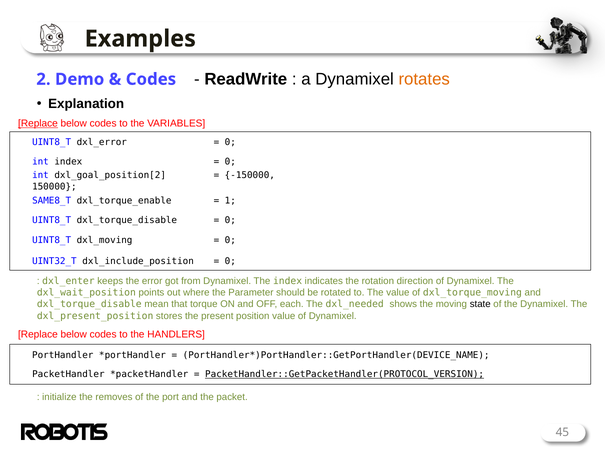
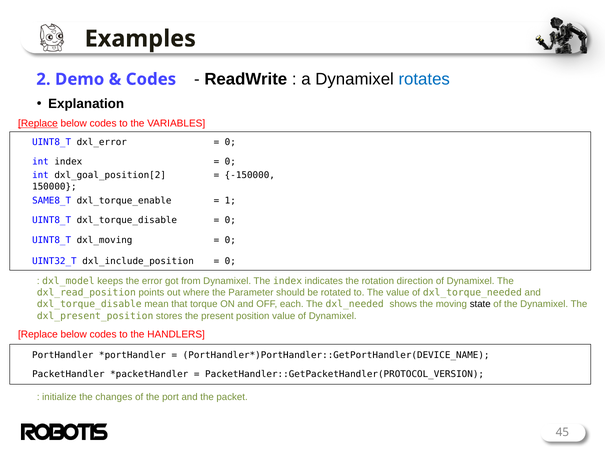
rotates colour: orange -> blue (424, 79)
dxl_enter: dxl_enter -> dxl_model (68, 281)
dxl_wait_position: dxl_wait_position -> dxl_read_position (86, 293)
dxl_torque_moving: dxl_torque_moving -> dxl_torque_needed (472, 293)
PacketHandler::GetPacketHandler(PROTOCOL_VERSION underline: present -> none (345, 374)
removes: removes -> changes (114, 397)
